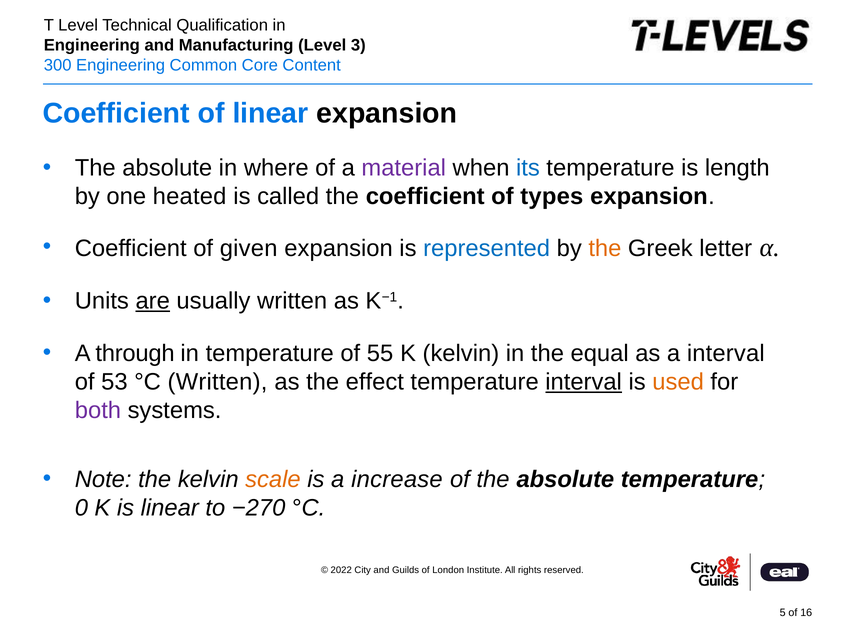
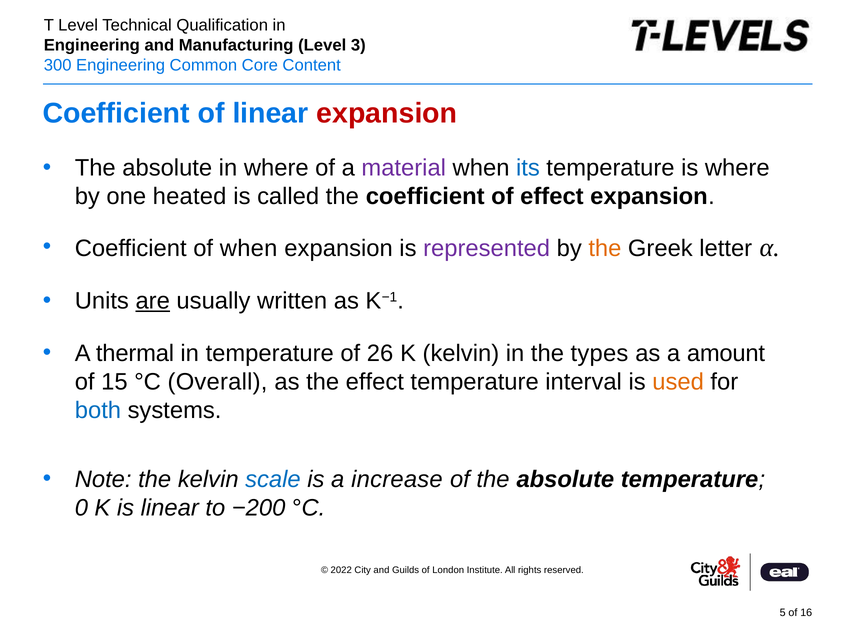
expansion colour: black -> red (387, 113)
is length: length -> where (737, 168)
of types: types -> effect (552, 197)
of given: given -> when (249, 249)
represented colour: blue -> purple (487, 249)
through: through -> thermal (135, 354)
55: 55 -> 26 (380, 354)
equal: equal -> types (599, 354)
a interval: interval -> amount (726, 354)
53: 53 -> 15 (114, 382)
°C Written: Written -> Overall (217, 382)
interval underline: present -> none (584, 382)
both colour: purple -> blue (98, 411)
scale colour: orange -> blue (273, 479)
−270: −270 -> −200 (259, 508)
